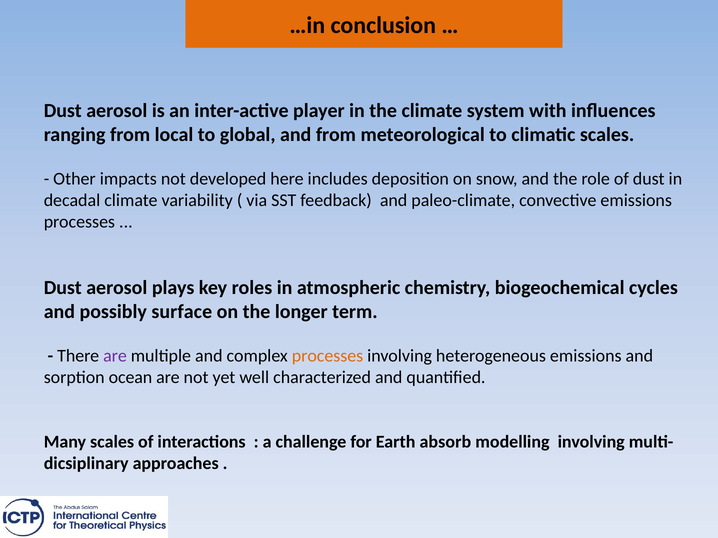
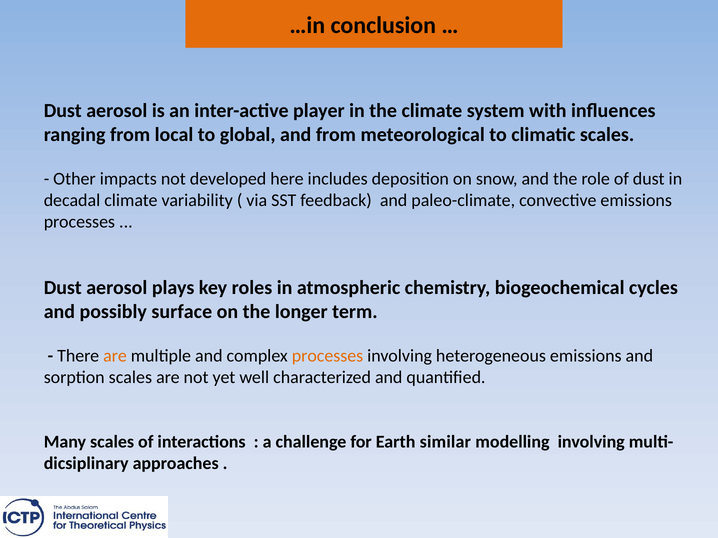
are colour: purple -> orange (115, 356)
sorption ocean: ocean -> scales (130, 378)
absorb: absorb -> similar (445, 442)
